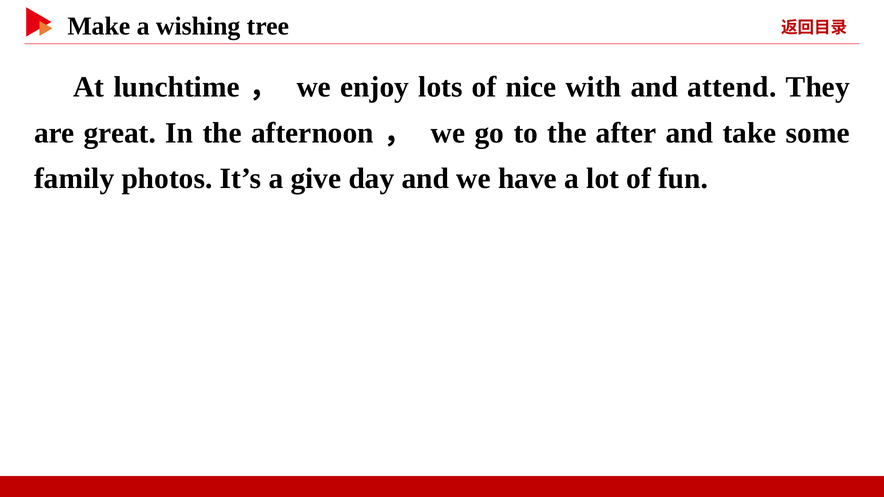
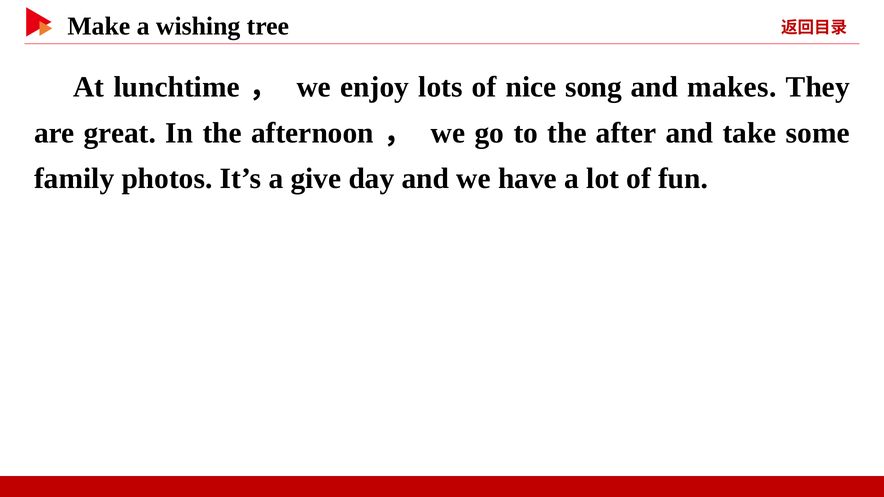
with: with -> song (594, 87)
attend: attend -> makes (732, 87)
